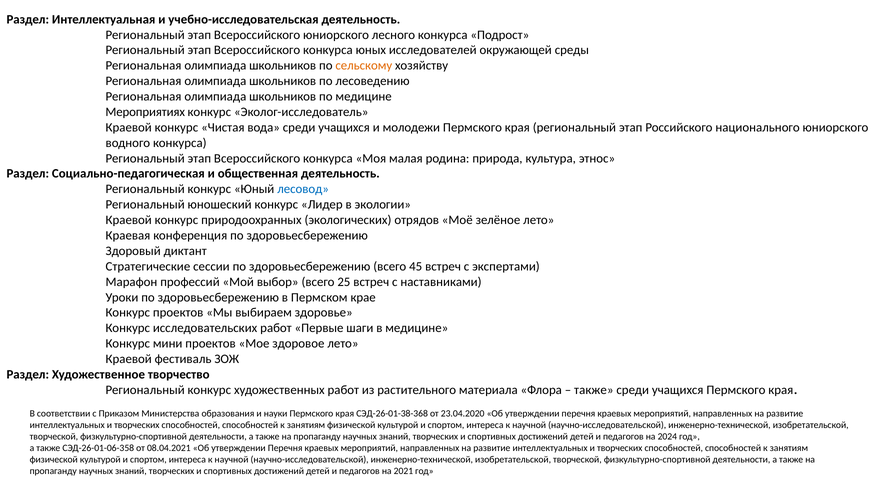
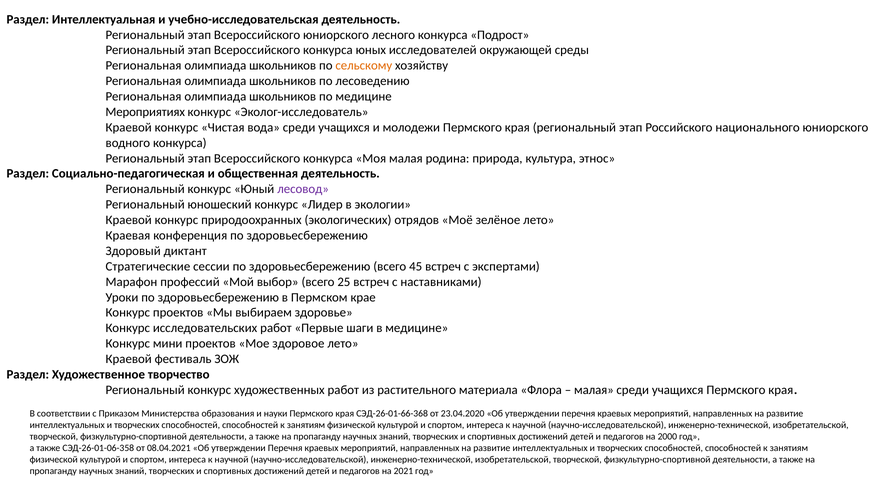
лесовод colour: blue -> purple (303, 189)
также: также -> малая (594, 390)
СЭД-26-01-38-368: СЭД-26-01-38-368 -> СЭД-26-01-66-368 (392, 413)
2024: 2024 -> 2000 (667, 436)
